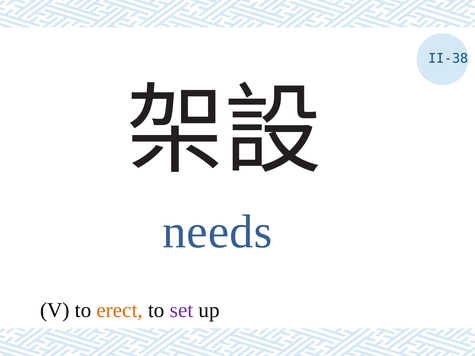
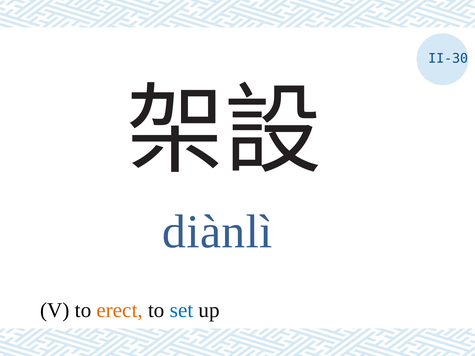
II-38: II-38 -> II-30 (448, 59)
needs: needs -> diànlì (217, 232)
set colour: purple -> blue (182, 311)
